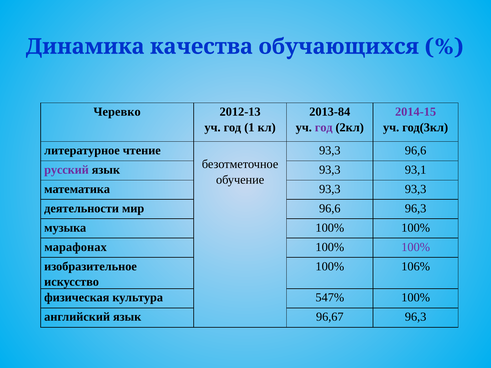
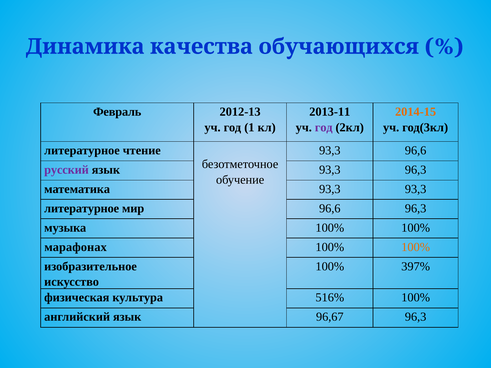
Черевко: Черевко -> Февраль (117, 112)
2013-84: 2013-84 -> 2013-11 (330, 112)
2014-15 colour: purple -> orange (416, 112)
93,3 93,1: 93,1 -> 96,3 (416, 170)
деятельности: деятельности -> литературное (82, 209)
100% colour: purple -> orange (416, 247)
106%: 106% -> 397% (416, 267)
547%: 547% -> 516% (330, 298)
